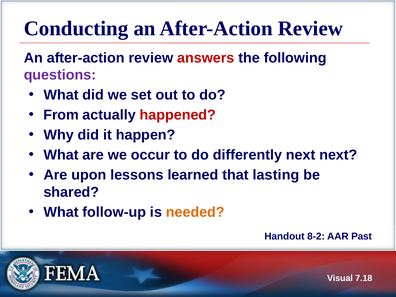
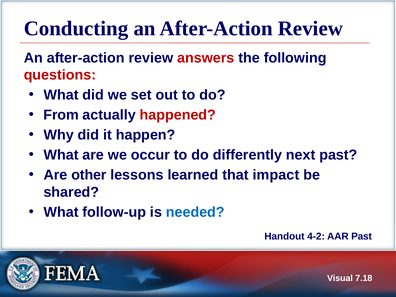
questions colour: purple -> red (60, 75)
next next: next -> past (338, 155)
upon: upon -> other (89, 175)
lasting: lasting -> impact (276, 175)
needed colour: orange -> blue (195, 212)
8-2: 8-2 -> 4-2 (316, 236)
